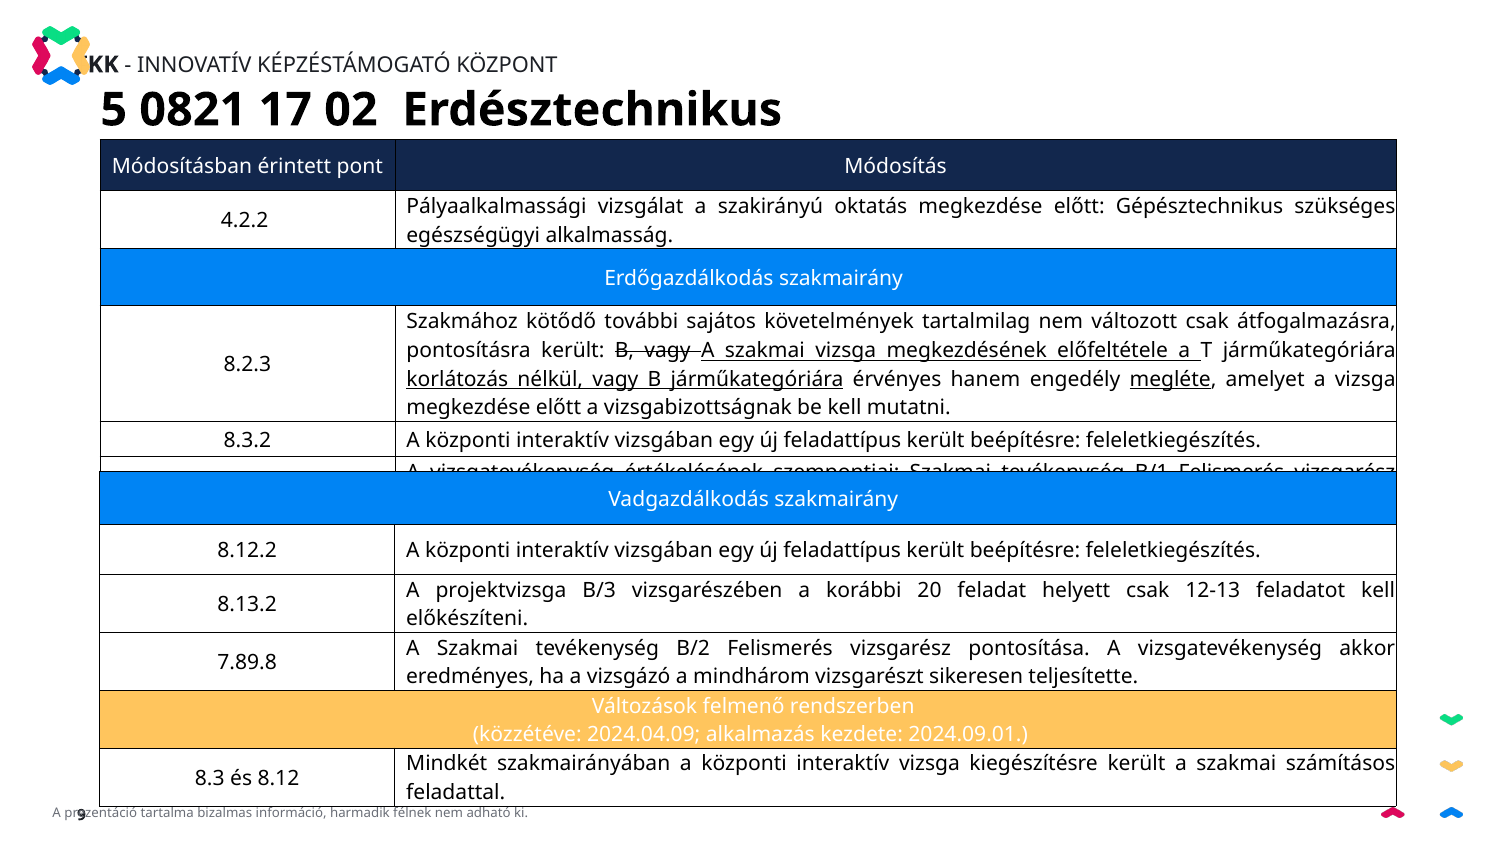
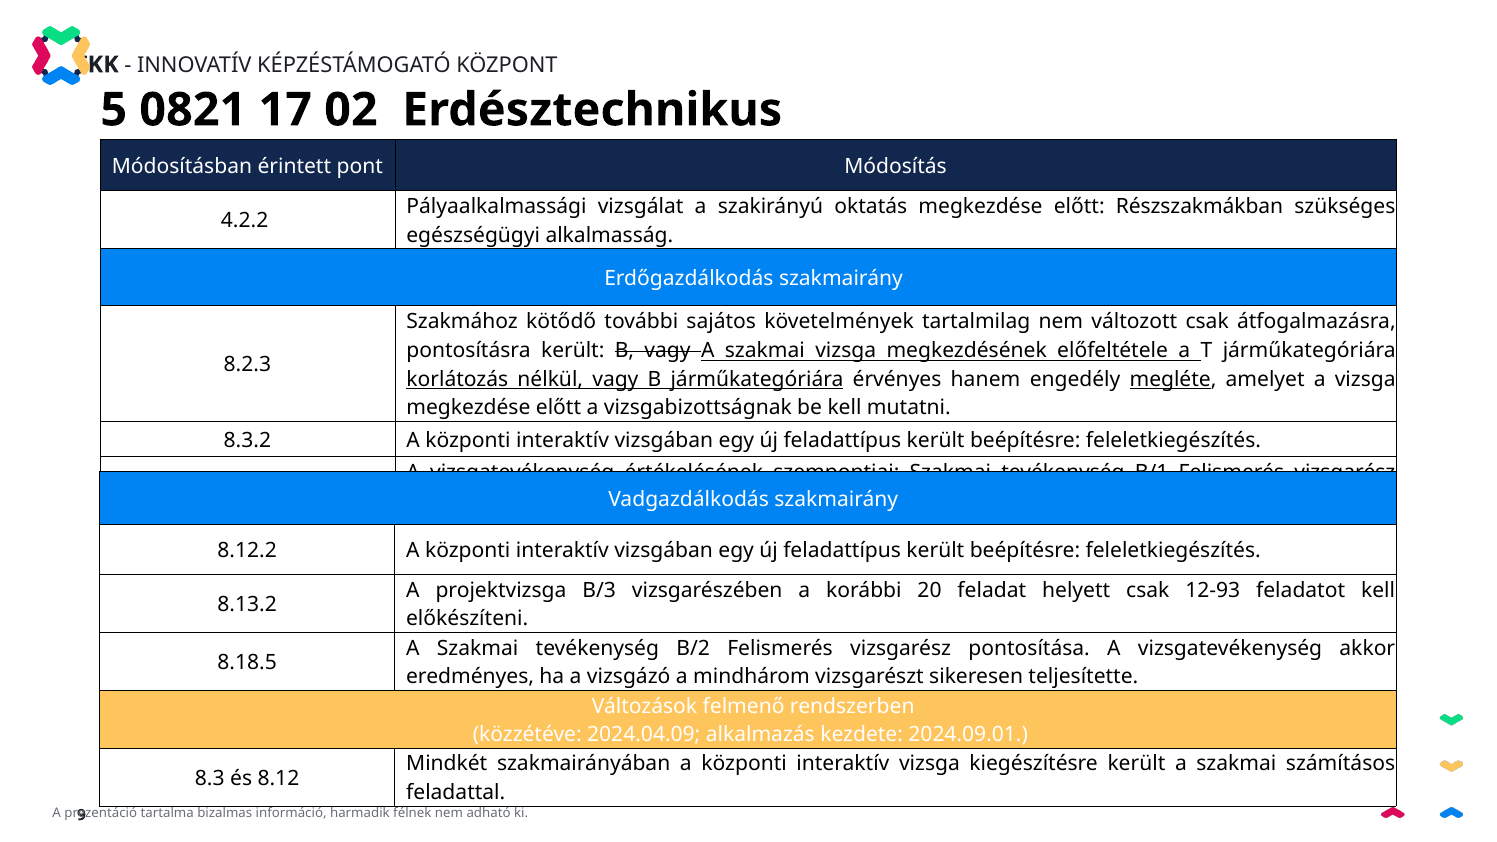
Gépésztechnikus: Gépésztechnikus -> Részszakmákban (1200, 207)
12-13: 12-13 -> 12-93 (1213, 590)
7.89.8: 7.89.8 -> 8.18.5 (247, 663)
